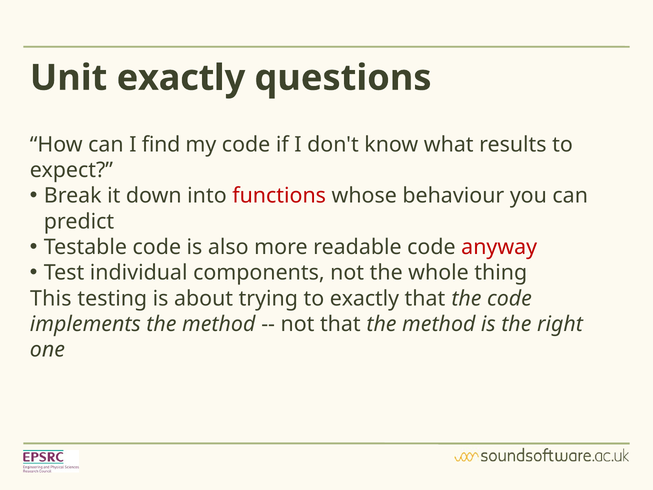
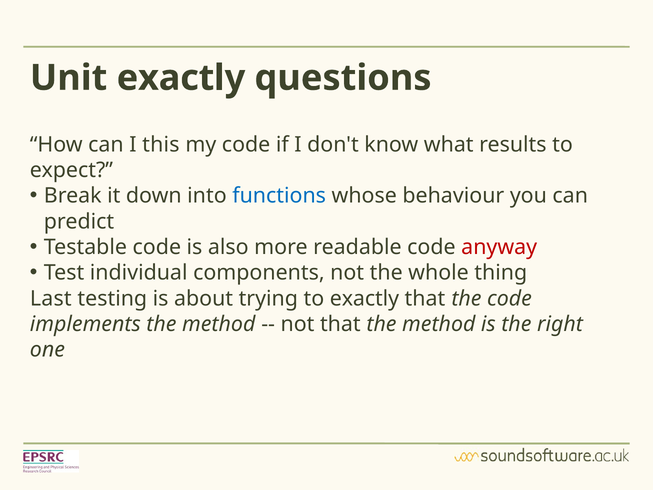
find: find -> this (161, 144)
functions colour: red -> blue (279, 196)
This: This -> Last (51, 298)
